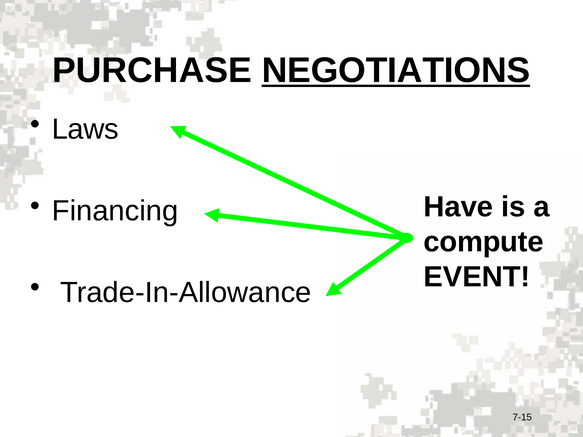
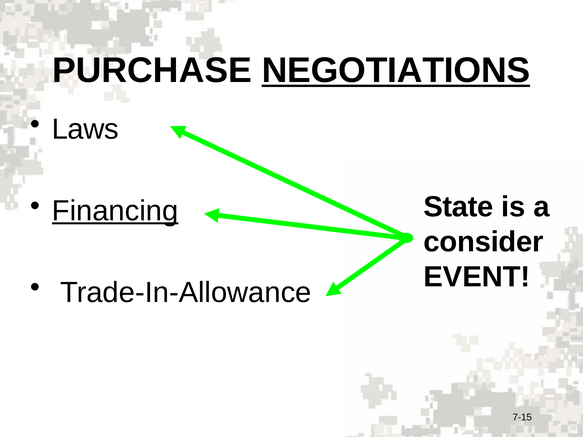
Have: Have -> State (458, 207)
Financing underline: none -> present (115, 211)
compute: compute -> consider (484, 242)
